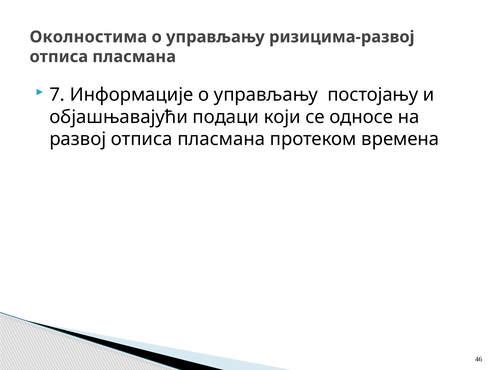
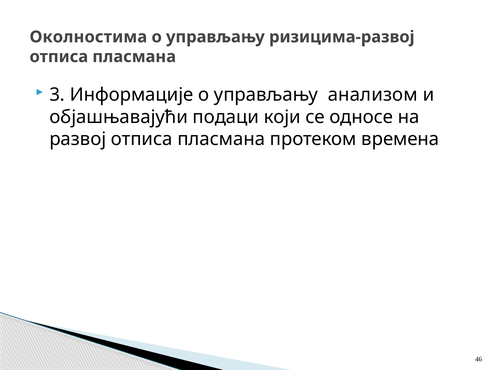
7: 7 -> 3 (57, 95)
постојању: постојању -> анализом (373, 95)
